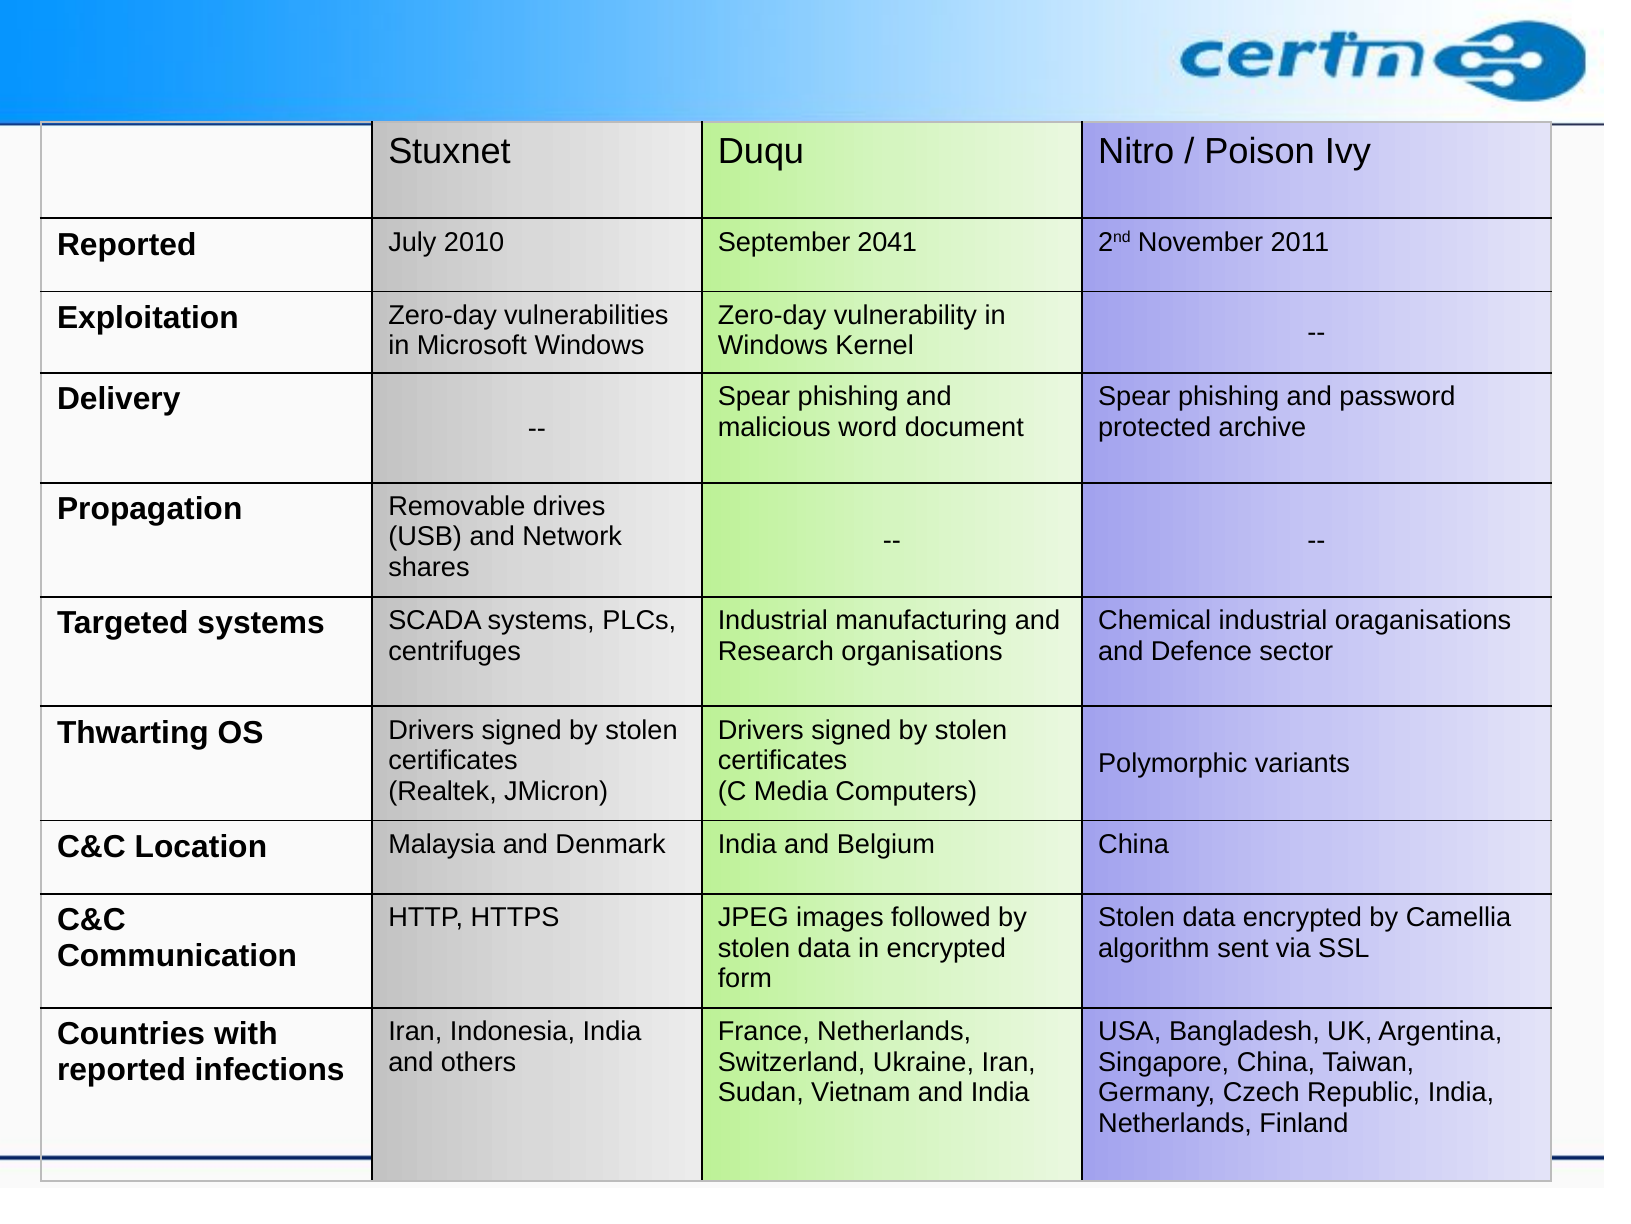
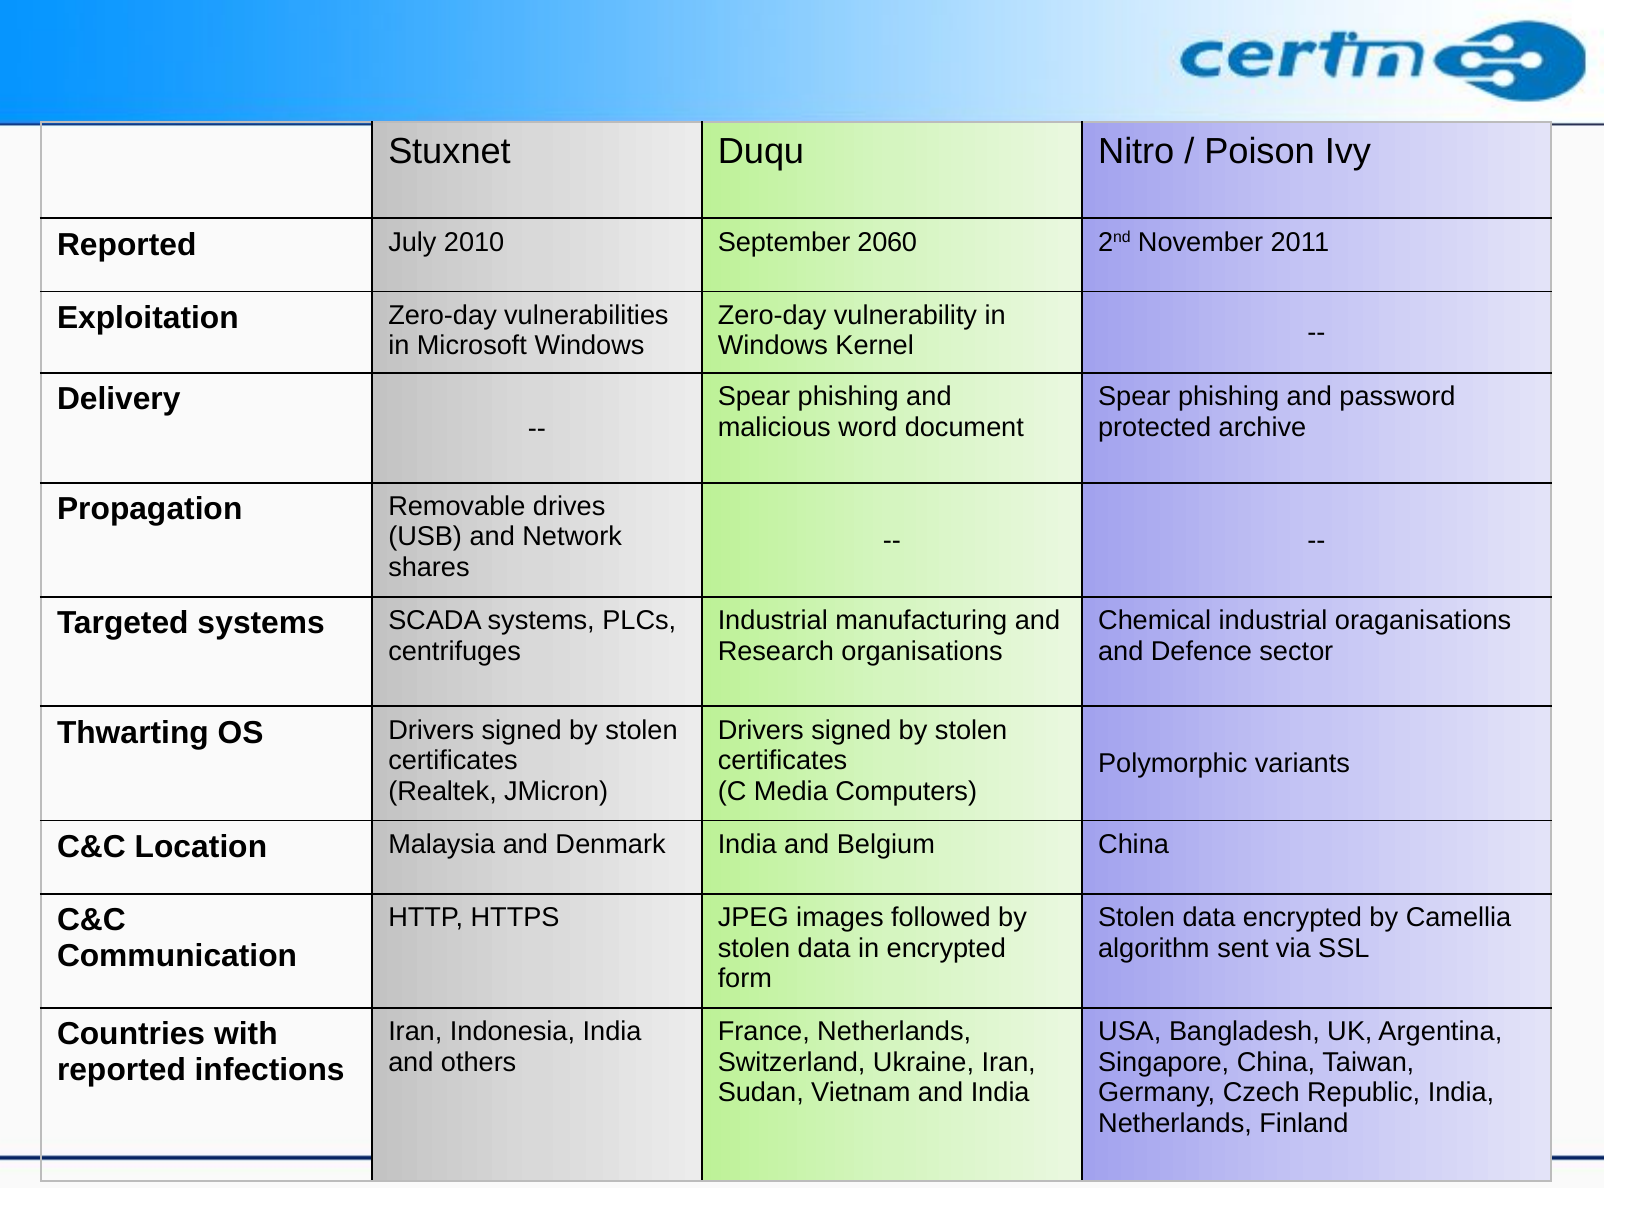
2041: 2041 -> 2060 (887, 242)
